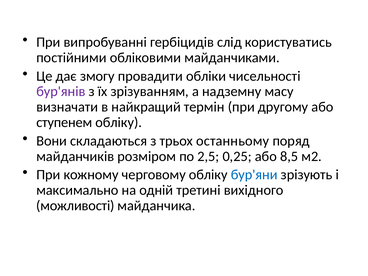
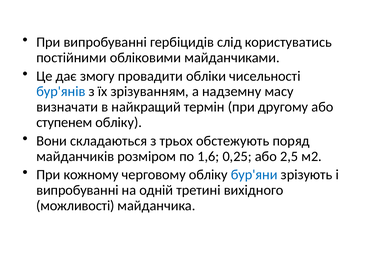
бур'янів colour: purple -> blue (61, 92)
останньому: останньому -> обстежують (233, 141)
2,5: 2,5 -> 1,6 (208, 156)
8,5: 8,5 -> 2,5 (289, 156)
максимально: максимально -> випробуванні (77, 190)
